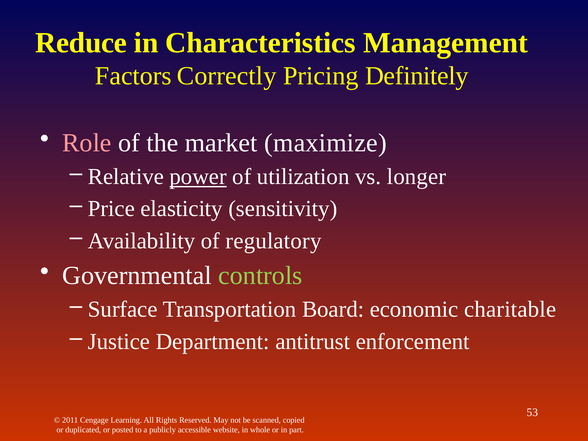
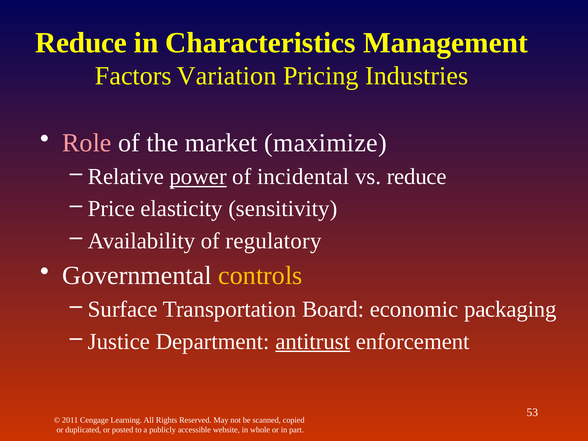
Correctly: Correctly -> Variation (227, 76)
Definitely: Definitely -> Industries (417, 76)
utilization: utilization -> incidental (303, 177)
vs longer: longer -> reduce (417, 177)
controls colour: light green -> yellow (260, 276)
charitable: charitable -> packaging (510, 309)
antitrust underline: none -> present (313, 341)
